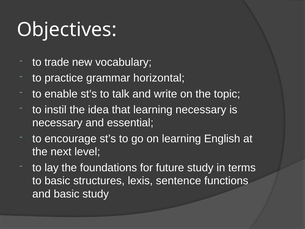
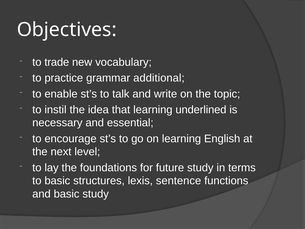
horizontal: horizontal -> additional (159, 78)
learning necessary: necessary -> underlined (201, 110)
